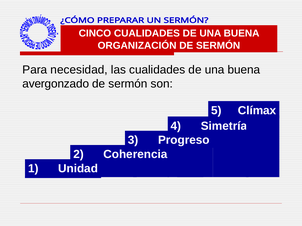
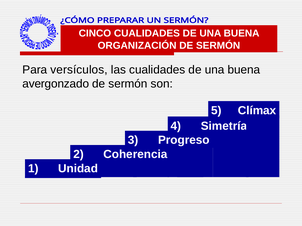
necesidad: necesidad -> versículos (79, 70)
